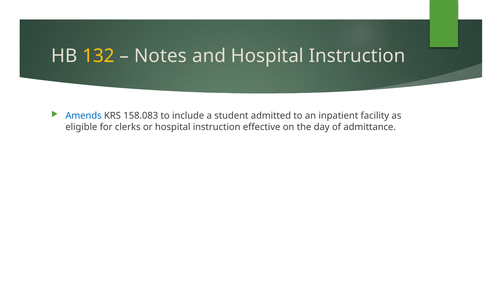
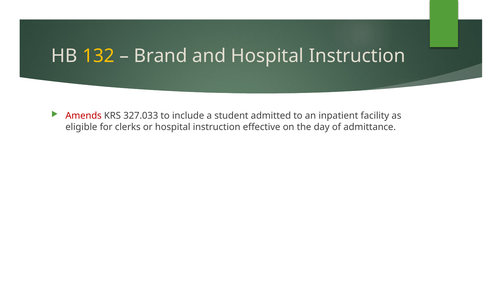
Notes: Notes -> Brand (161, 56)
Amends colour: blue -> red (84, 115)
158.083: 158.083 -> 327.033 (141, 115)
